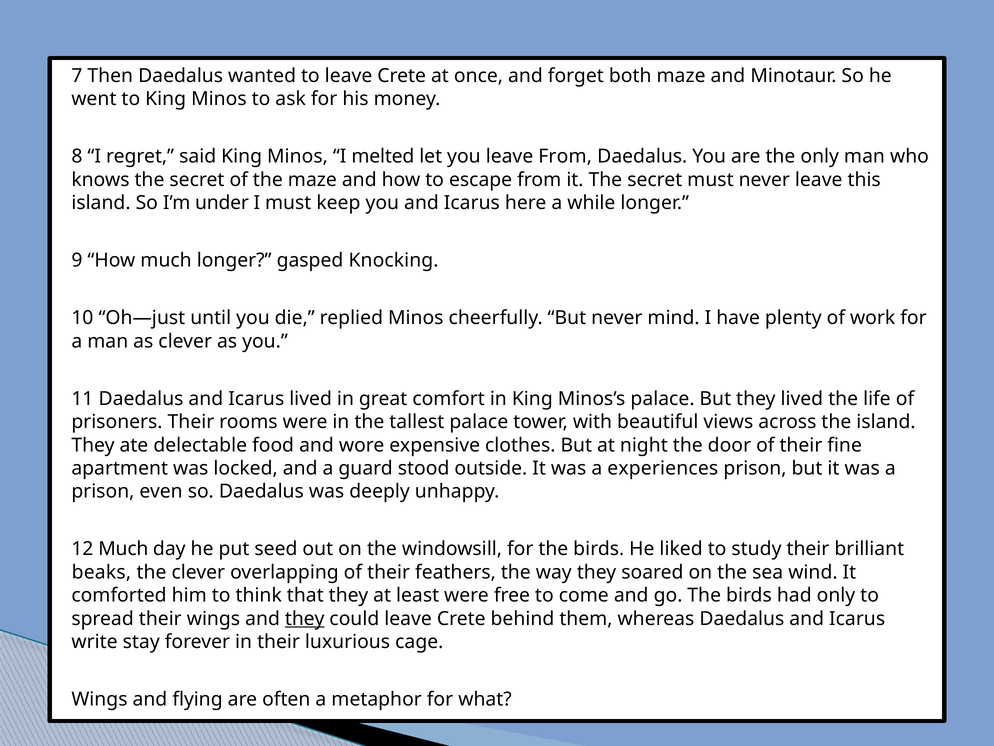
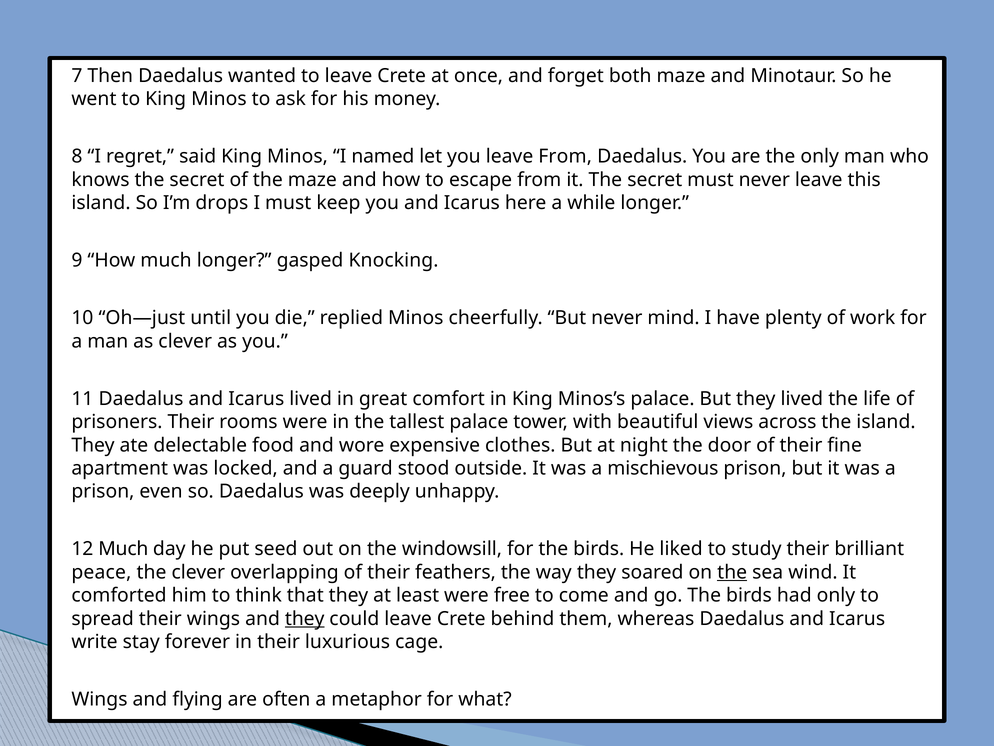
melted: melted -> named (383, 156)
under: under -> drops (222, 203)
experiences: experiences -> mischievous (663, 468)
beaks: beaks -> peace (101, 572)
the underline: none -> present (732, 572)
